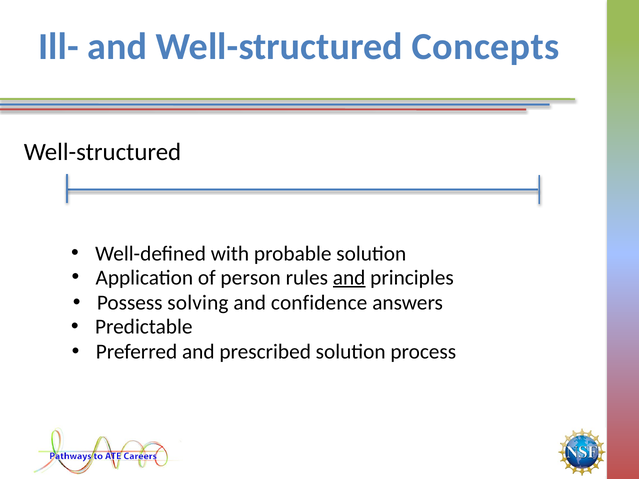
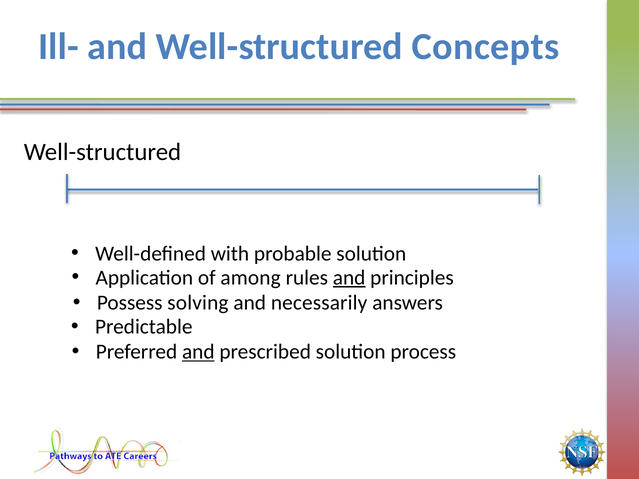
person: person -> among (251, 278)
confidence: confidence -> necessarily (319, 303)
and underline: none -> present (198, 352)
